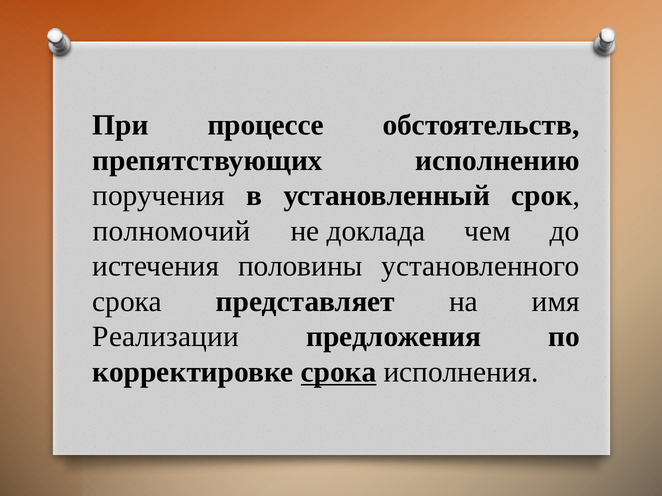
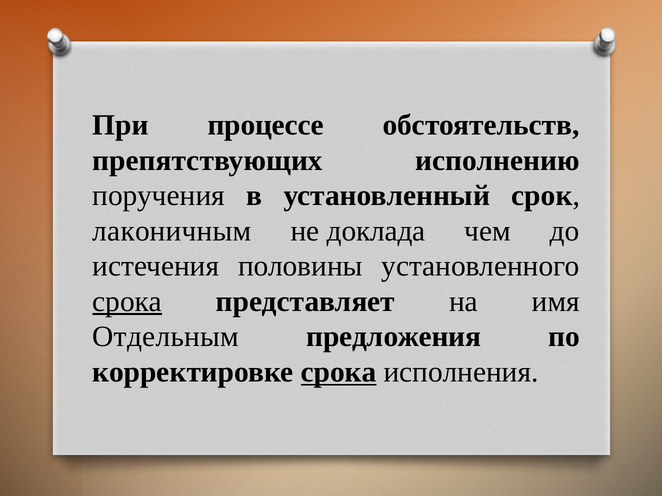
полномочий: полномочий -> лаконичным (172, 231)
срока underline: none -> present (127, 302)
Реализации: Реализации -> Отдельным (166, 337)
